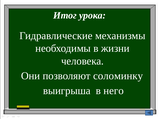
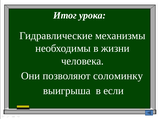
него: него -> если (114, 91)
